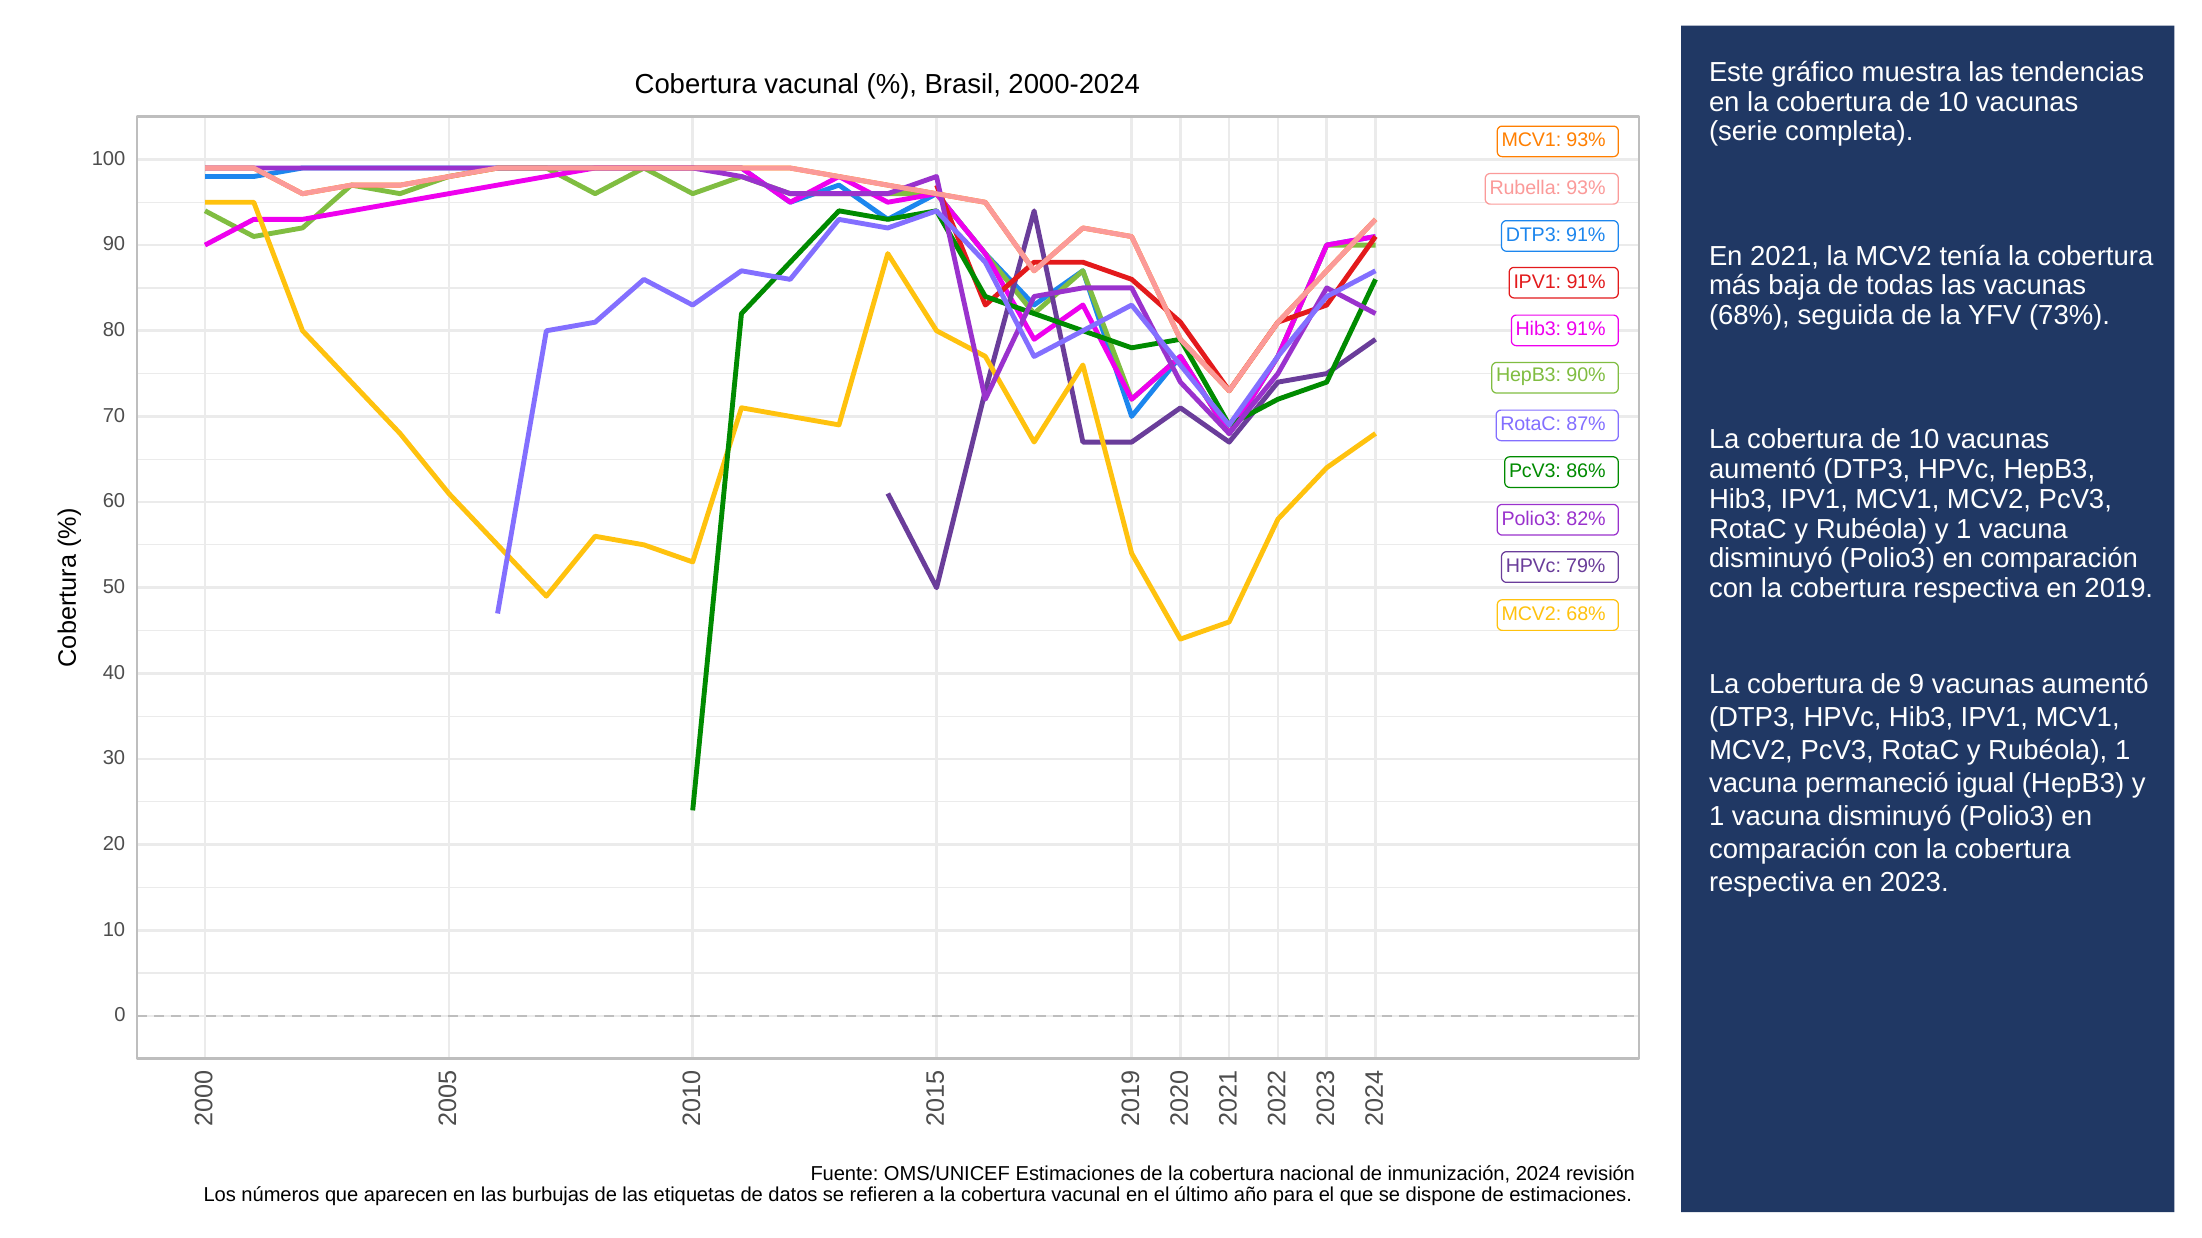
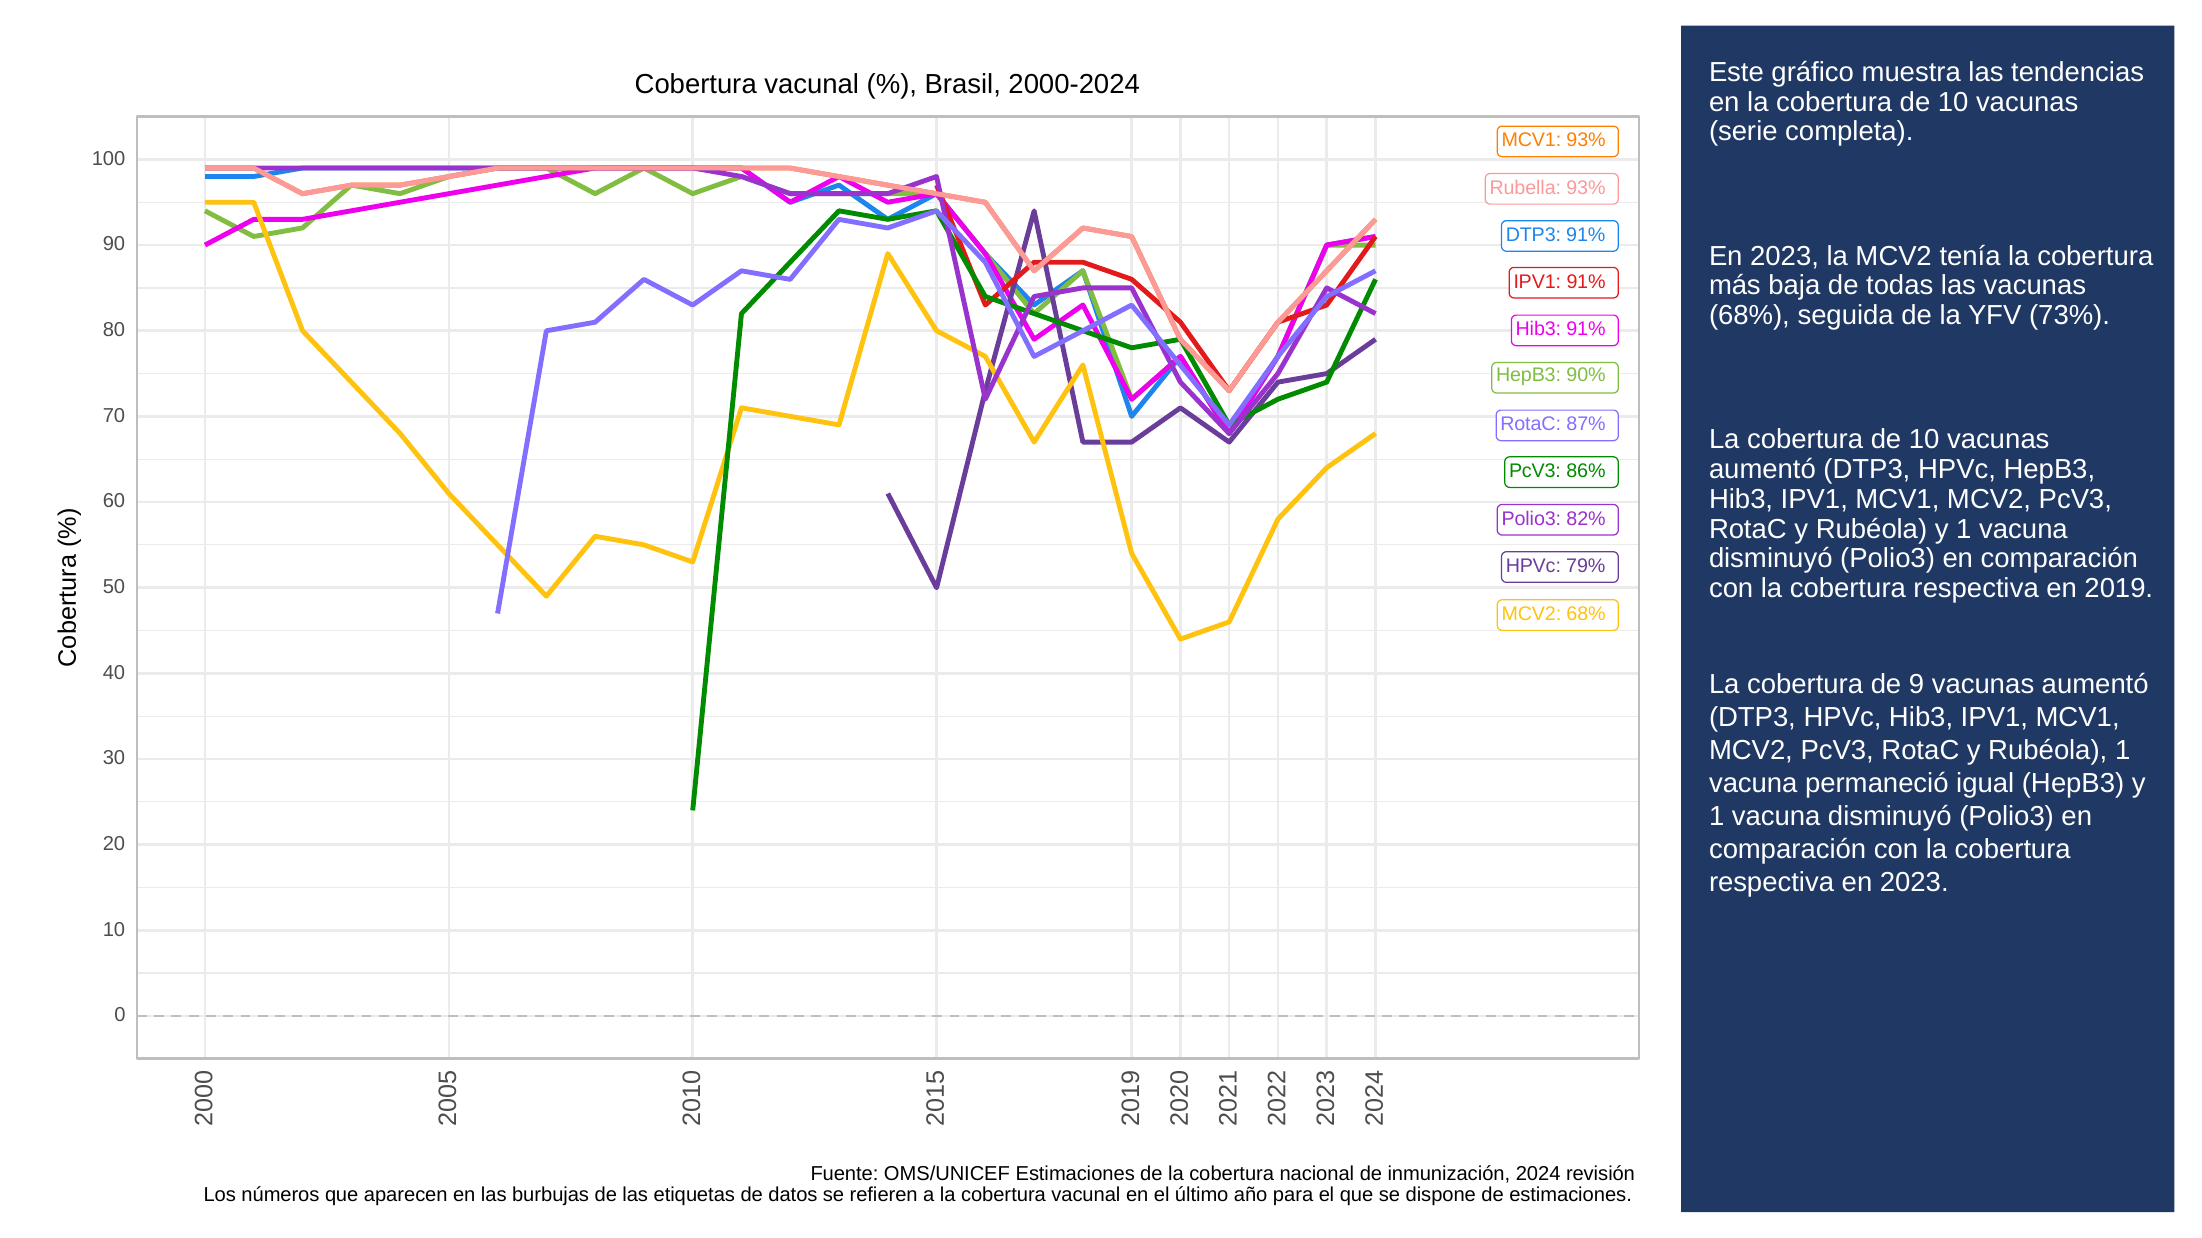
2021: 2021 -> 2023 (1785, 256)
